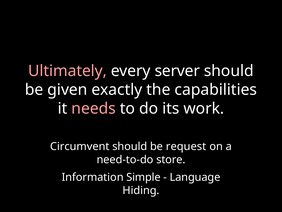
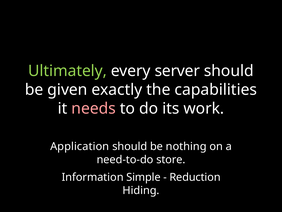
Ultimately colour: pink -> light green (68, 71)
Circumvent: Circumvent -> Application (80, 146)
request: request -> nothing (186, 146)
Language: Language -> Reduction (195, 177)
